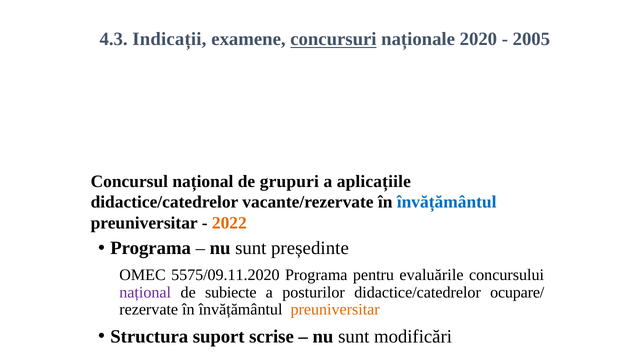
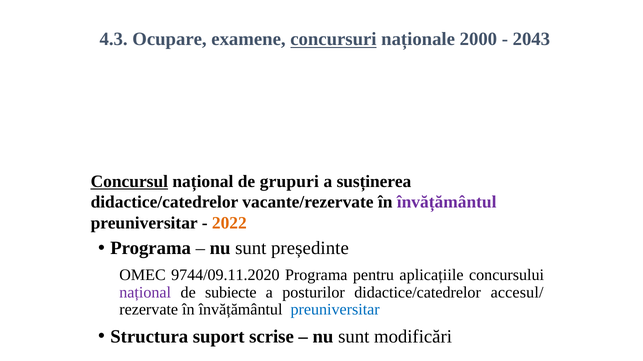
Indicații: Indicații -> Ocupare (169, 39)
2020: 2020 -> 2000 (478, 39)
2005: 2005 -> 2043 (531, 39)
Concursul underline: none -> present (129, 182)
aplicațiile: aplicațiile -> susținerea (374, 182)
învățământul colour: blue -> purple (447, 203)
5575/09.11.2020: 5575/09.11.2020 -> 9744/09.11.2020 (225, 276)
evaluările: evaluările -> aplicațiile (432, 276)
ocupare/: ocupare/ -> accesul/ (517, 293)
preuniversitar colour: orange -> blue (335, 310)
